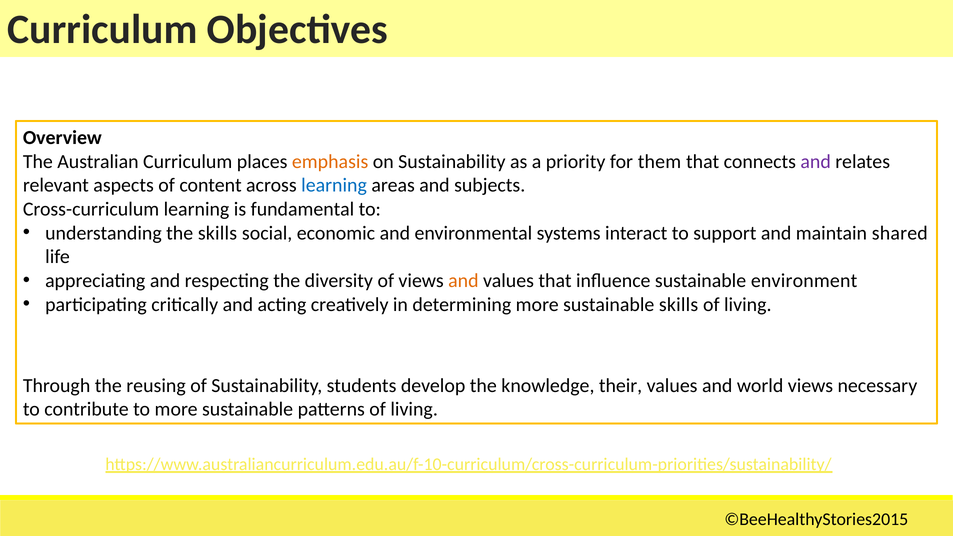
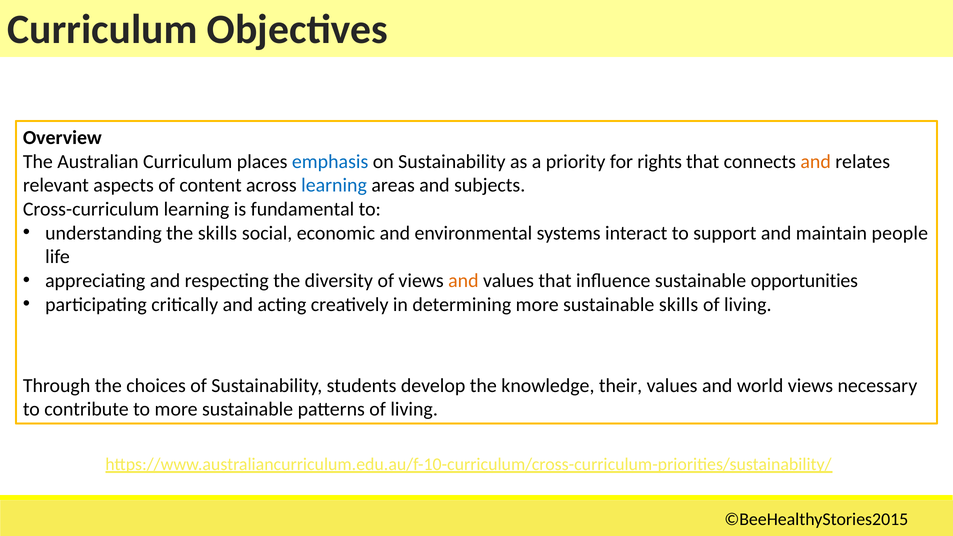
emphasis colour: orange -> blue (330, 162)
them: them -> rights (660, 162)
and colour: purple -> orange (816, 162)
shared: shared -> people (900, 233)
environment: environment -> opportunities (804, 281)
reusing: reusing -> choices (156, 386)
